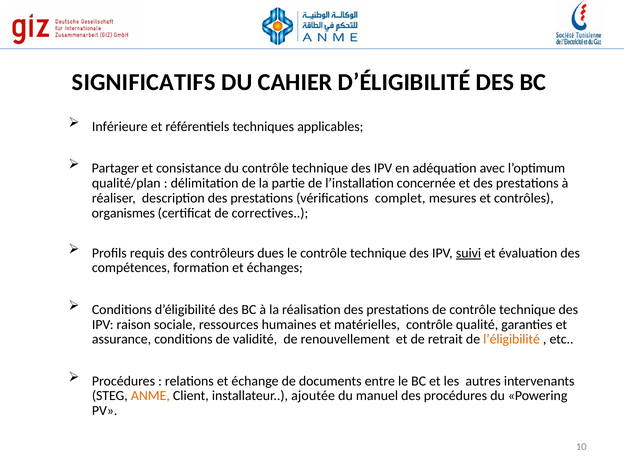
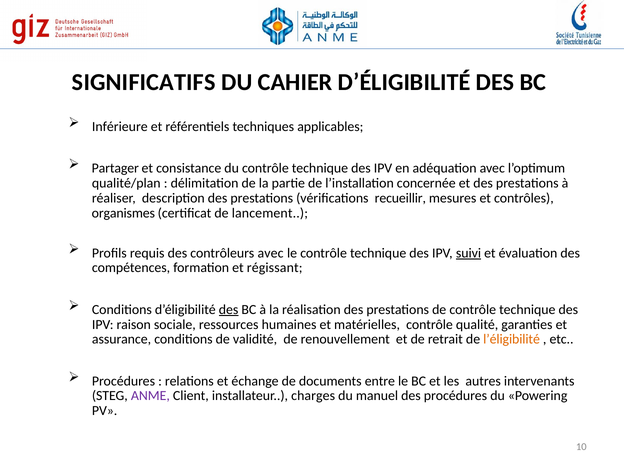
complet: complet -> recueillir (400, 198)
correctives: correctives -> lancement (270, 213)
contrôleurs dues: dues -> avec (271, 253)
échanges: échanges -> régissant (275, 268)
des underline: none -> present (229, 309)
ANME colour: orange -> purple (150, 396)
ajoutée: ajoutée -> charges (313, 396)
